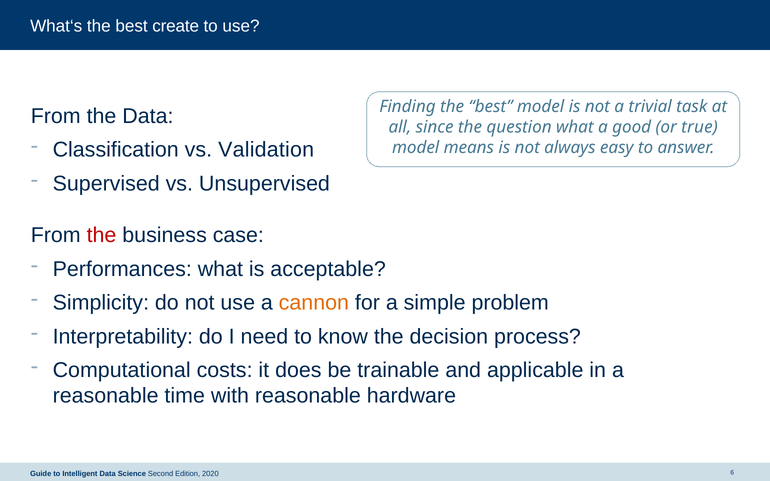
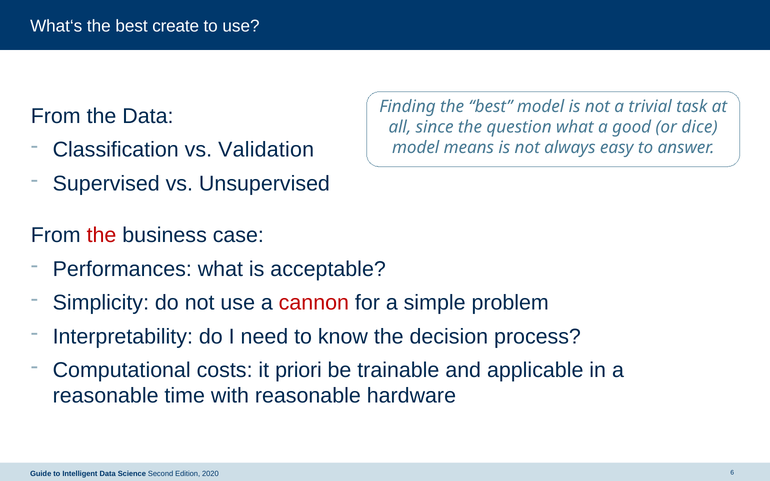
true: true -> dice (700, 127)
cannon colour: orange -> red (314, 303)
does: does -> priori (298, 370)
